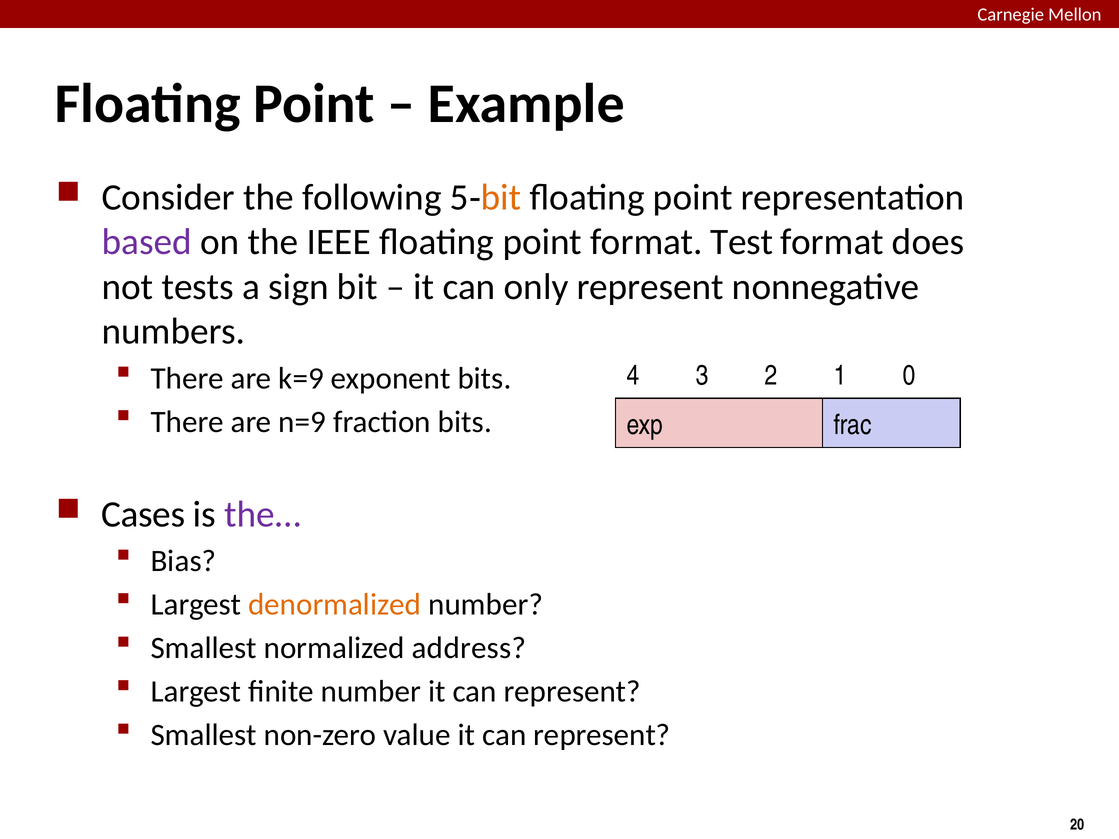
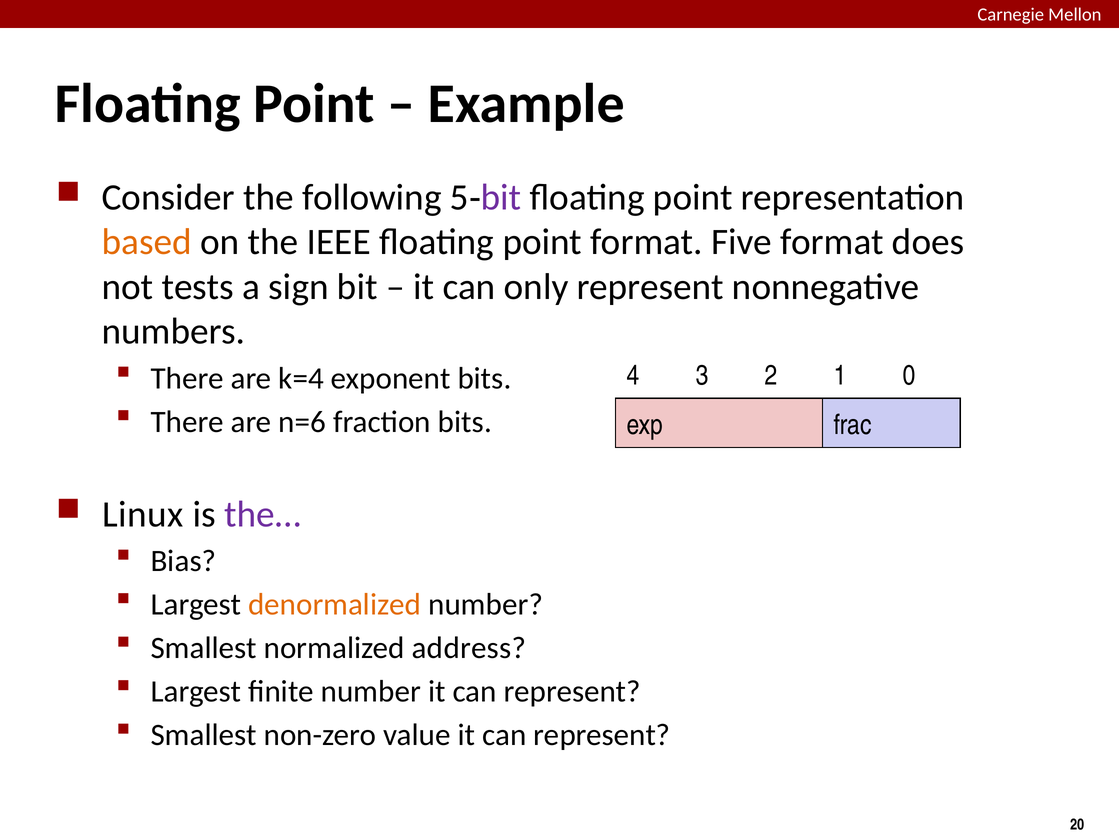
bit colour: orange -> purple (501, 197)
based colour: purple -> orange (147, 242)
Test: Test -> Five (742, 242)
k=9: k=9 -> k=4 (301, 378)
n=9: n=9 -> n=6 (302, 422)
Cases: Cases -> Linux (143, 514)
